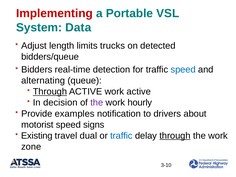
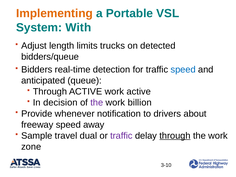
Implementing colour: red -> orange (54, 13)
Data: Data -> With (78, 28)
alternating: alternating -> anticipated (43, 81)
Through underline: present -> none (50, 92)
hourly: hourly -> billion (140, 103)
examples: examples -> whenever (75, 114)
motorist: motorist -> freeway (37, 125)
signs: signs -> away (94, 125)
Existing: Existing -> Sample (37, 136)
traffic colour: blue -> purple (121, 136)
